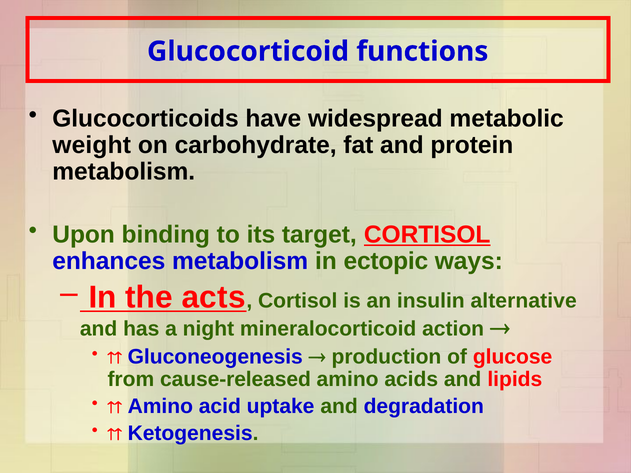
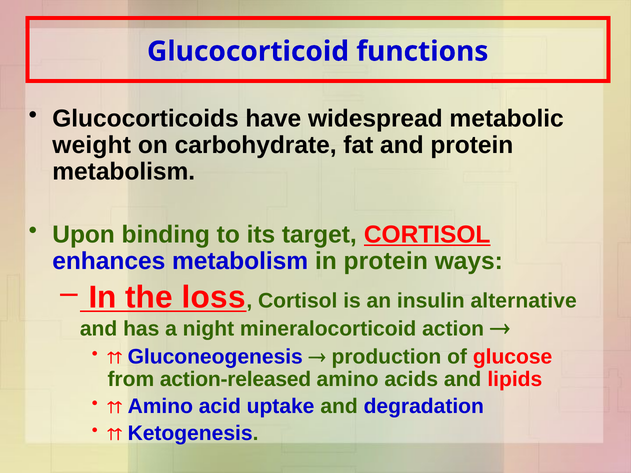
in ectopic: ectopic -> protein (386, 261)
acts: acts -> loss (214, 298)
cause-released: cause-released -> action-released (236, 380)
